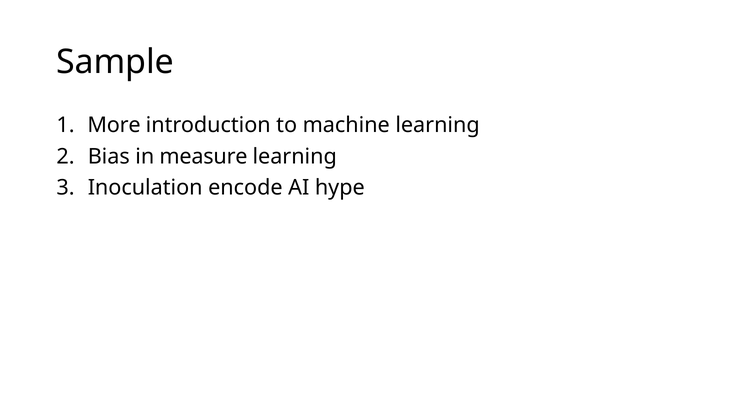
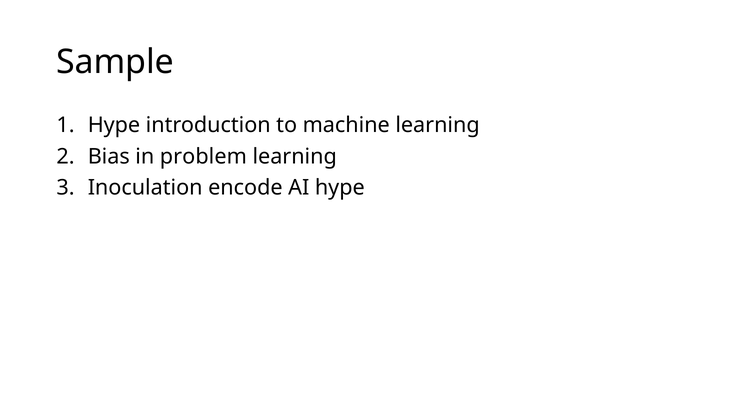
More: More -> Hype (114, 125)
measure: measure -> problem (203, 156)
